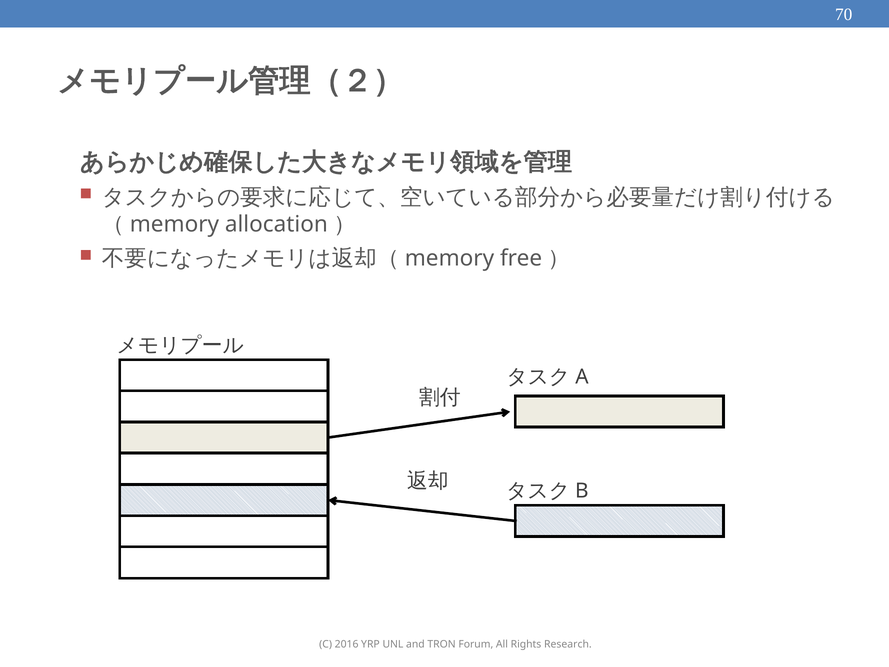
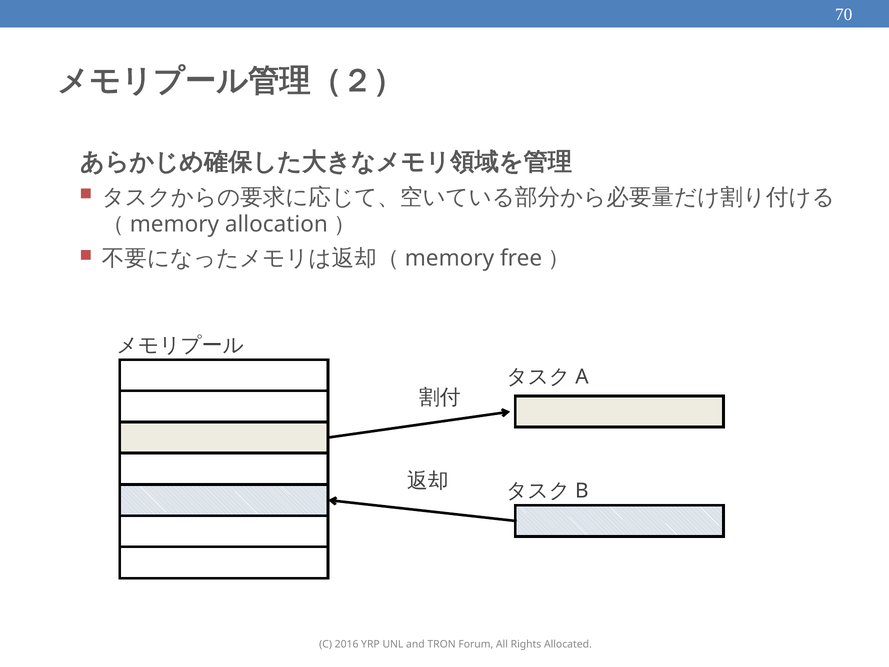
Research: Research -> Allocated (568, 644)
